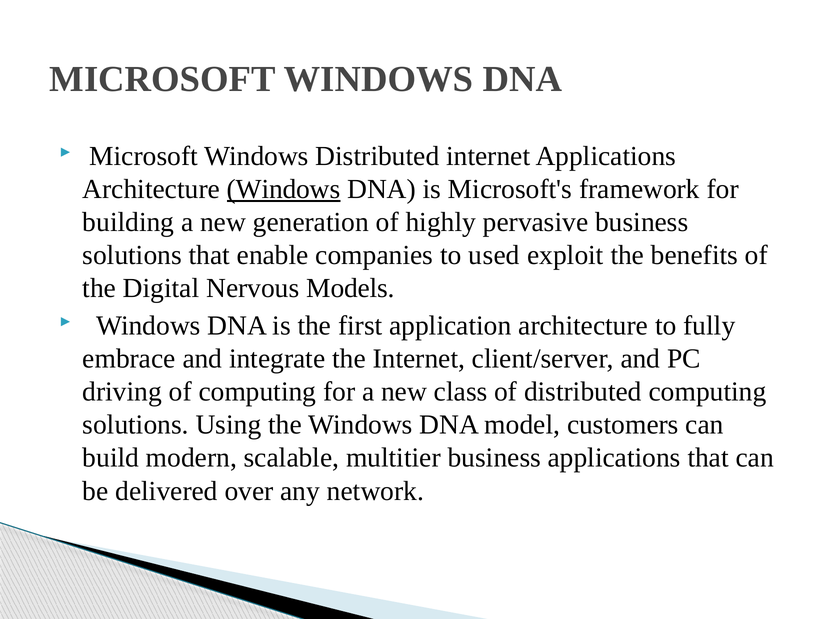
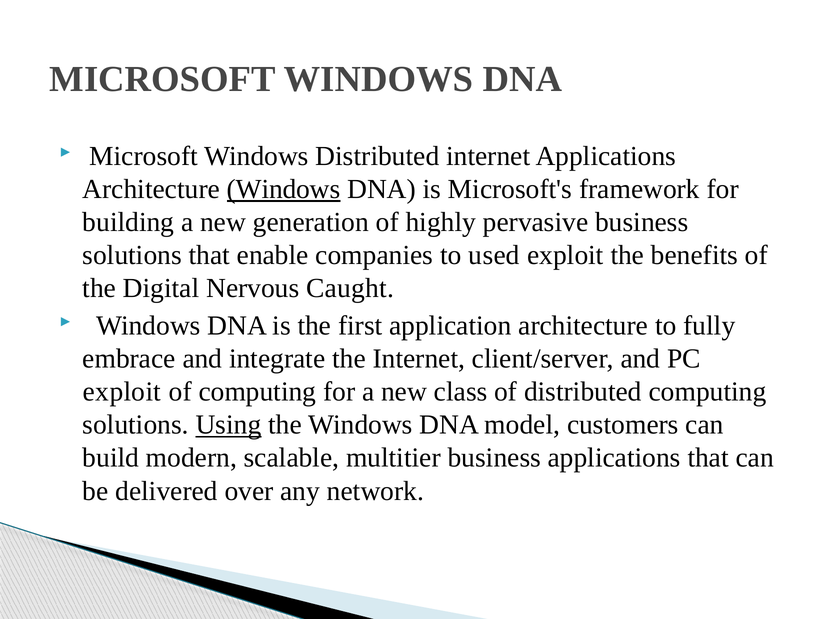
Models: Models -> Caught (350, 288)
driving: driving -> exploit (122, 392)
Using underline: none -> present (228, 425)
